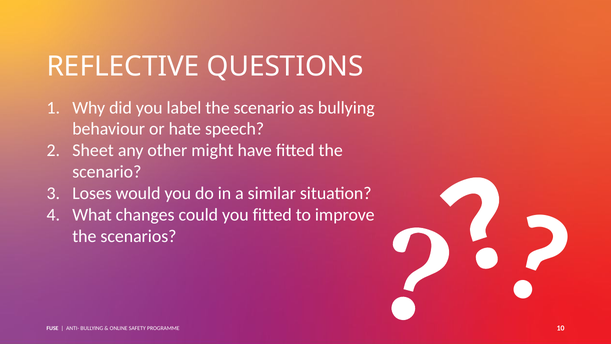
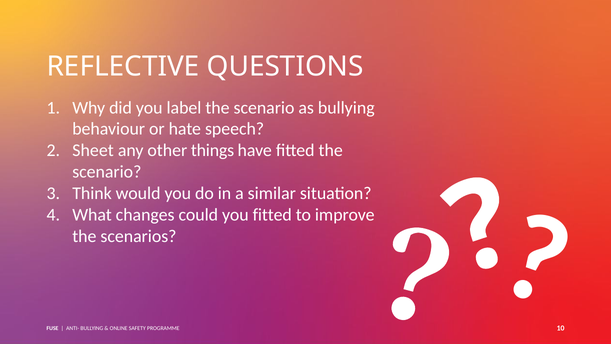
might: might -> things (213, 150)
Loses: Loses -> Think (92, 193)
